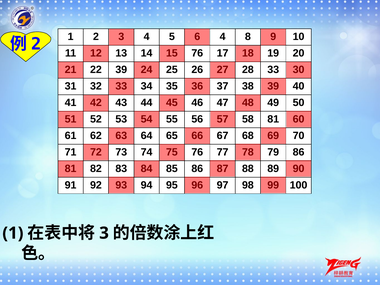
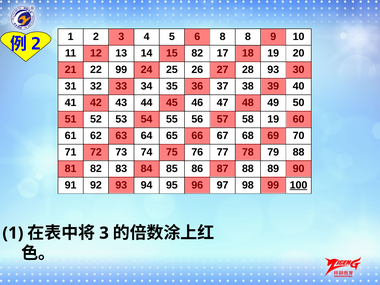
4: 4 -> 8 (223, 37)
76: 76 -> 82 (197, 53)
22 39: 39 -> 99 (121, 70)
28 33: 33 -> 93 (273, 70)
58 81: 81 -> 19 (273, 119)
79 86: 86 -> 88 (299, 152)
100 underline: none -> present (299, 185)
